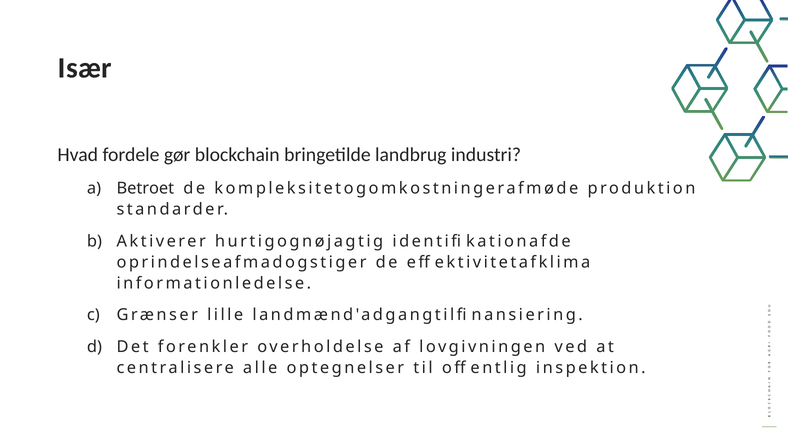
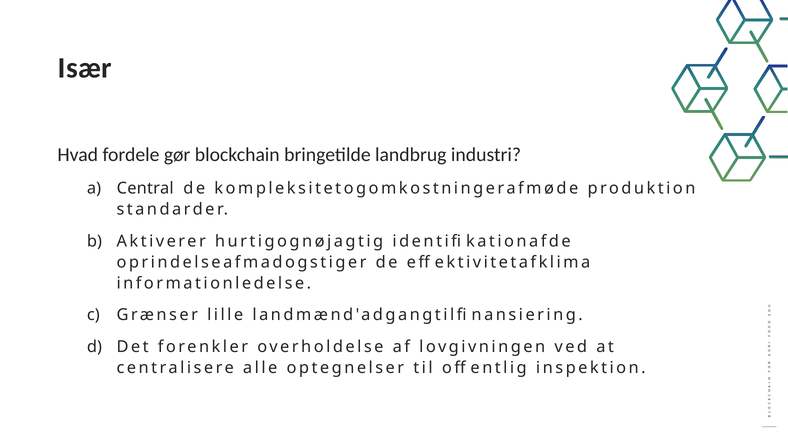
Betroet: Betroet -> Central (145, 188)
